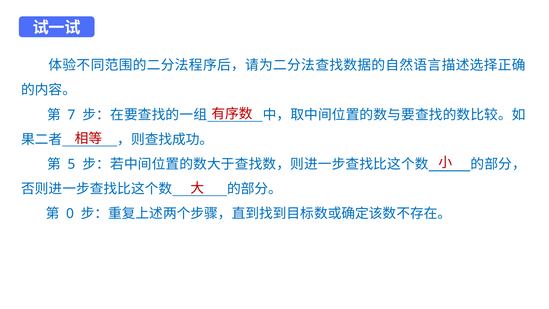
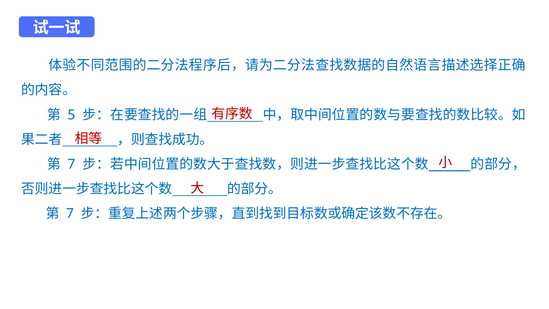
7: 7 -> 5 (71, 115)
5: 5 -> 7 (71, 164)
0: 0 -> 7 (70, 214)
